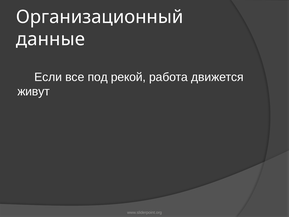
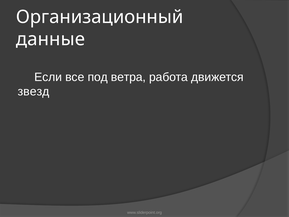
рекой: рекой -> ветра (128, 77)
живут: живут -> звезд (33, 91)
